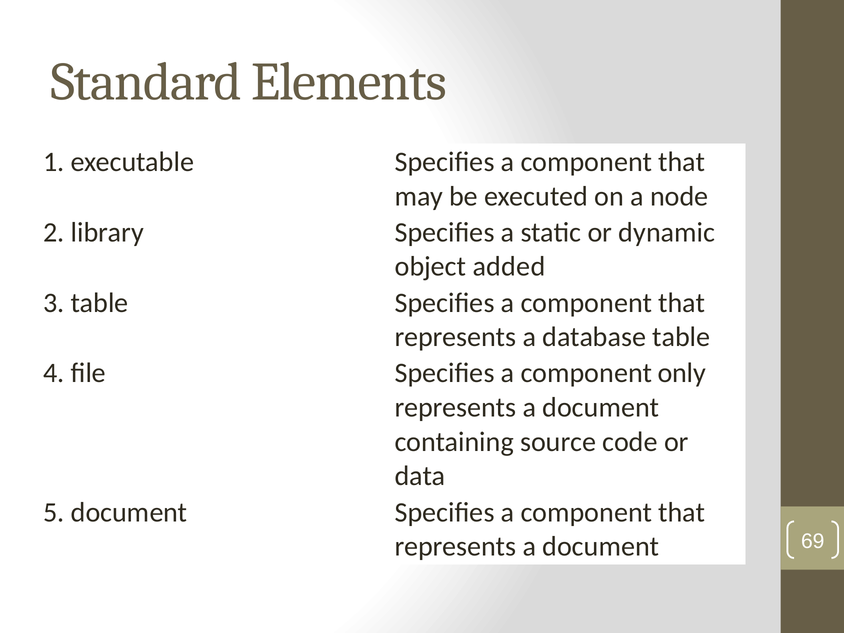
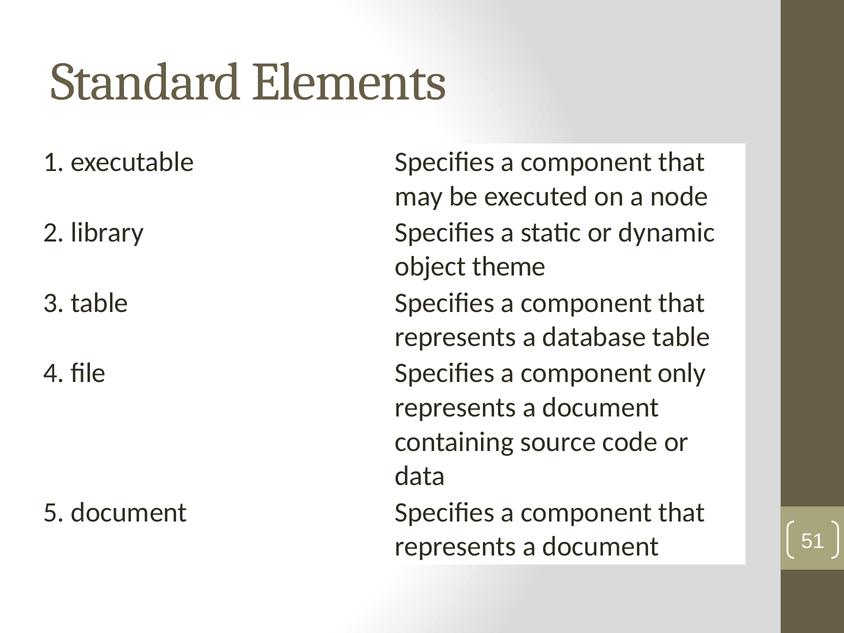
added: added -> theme (509, 267)
69: 69 -> 51 (813, 541)
